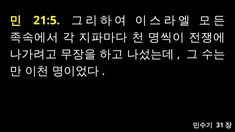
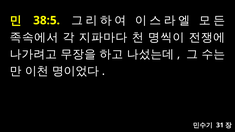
21:5: 21:5 -> 38:5 (47, 20)
